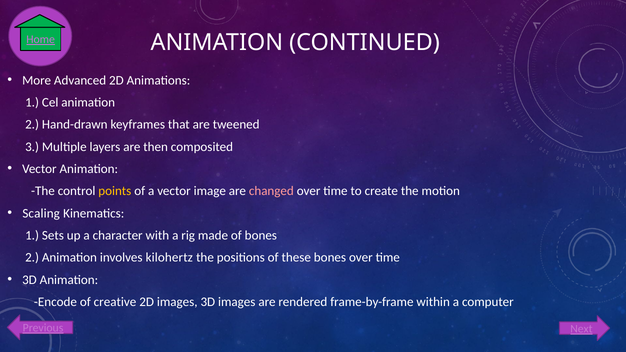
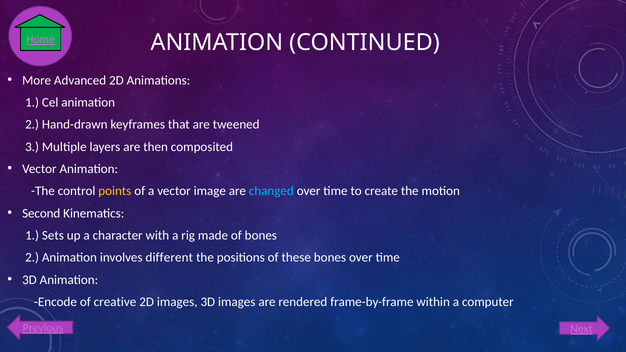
changed colour: pink -> light blue (271, 191)
Scaling: Scaling -> Second (41, 213)
kilohertz: kilohertz -> different (169, 258)
